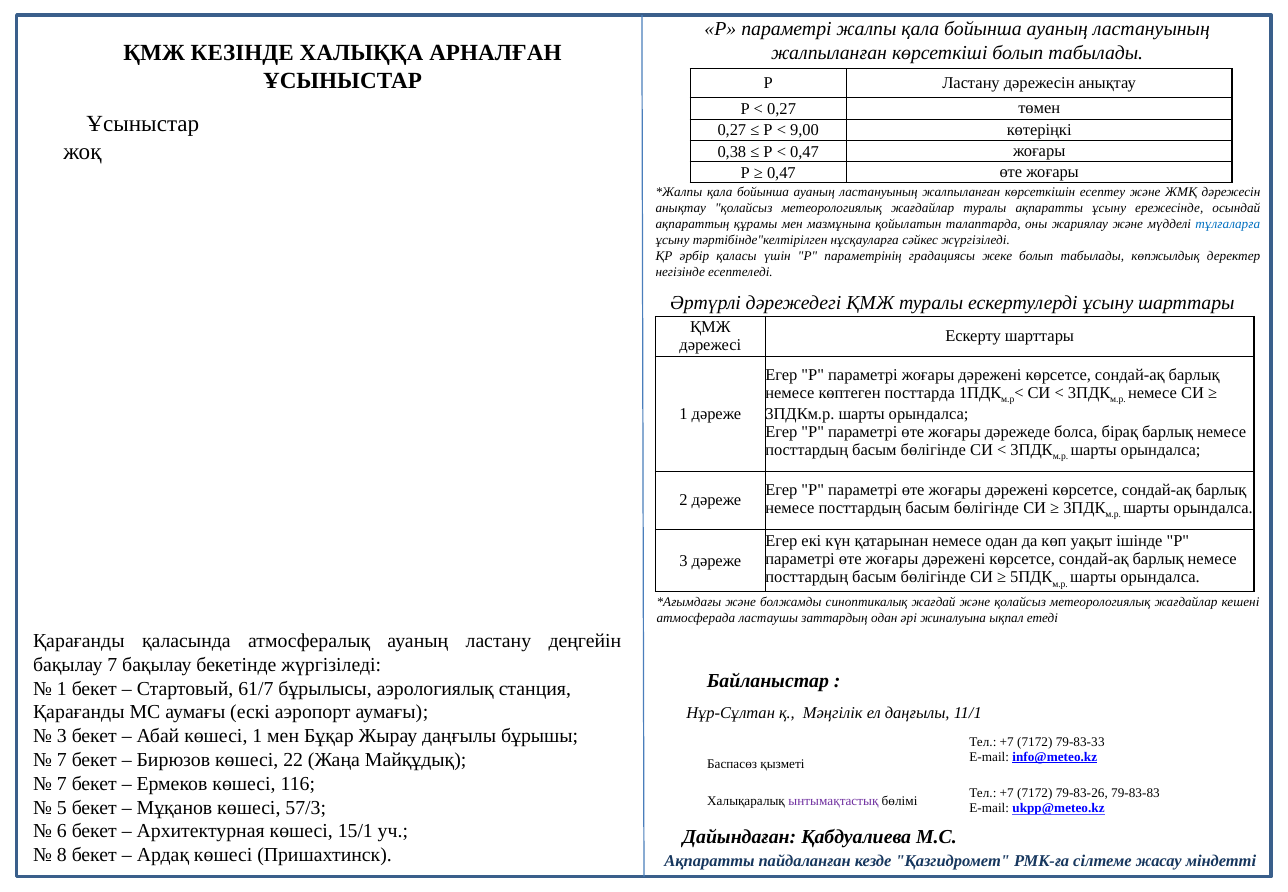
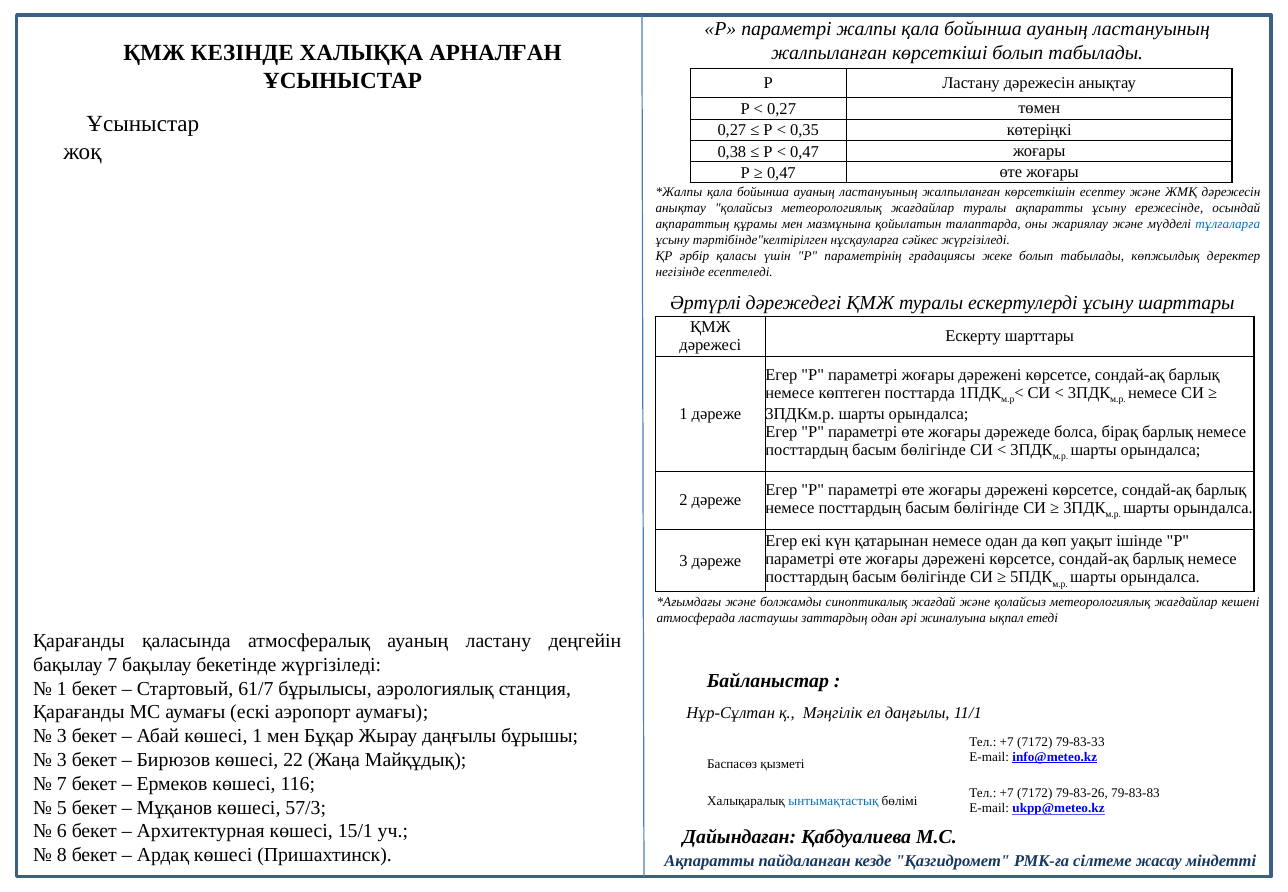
9,00: 9,00 -> 0,35 (804, 130)
7: 7 -> 3 (62, 760)
ынтымақтастық colour: purple -> blue (833, 801)
